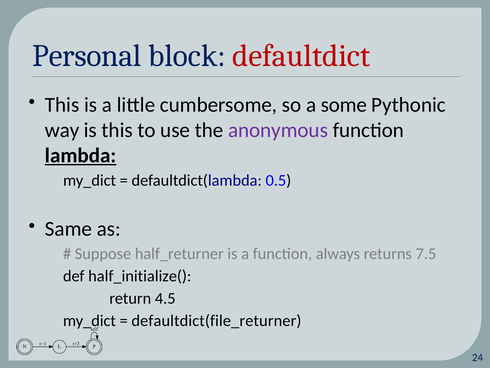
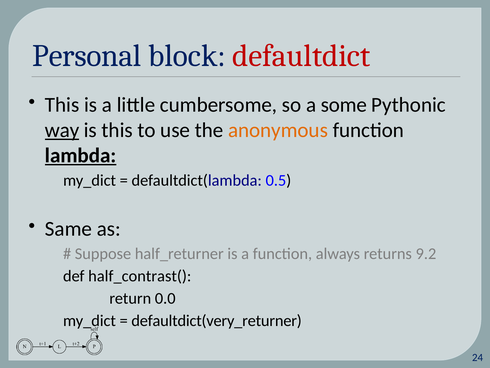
way underline: none -> present (62, 130)
anonymous colour: purple -> orange (278, 130)
7.5: 7.5 -> 9.2 (426, 253)
half_initialize(: half_initialize( -> half_contrast( (140, 276)
4.5: 4.5 -> 0.0 (165, 298)
defaultdict(file_returner: defaultdict(file_returner -> defaultdict(very_returner (217, 320)
